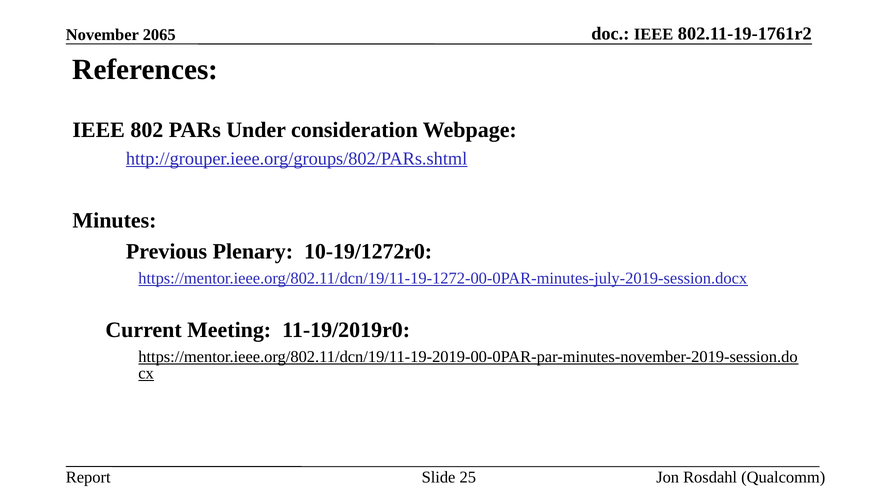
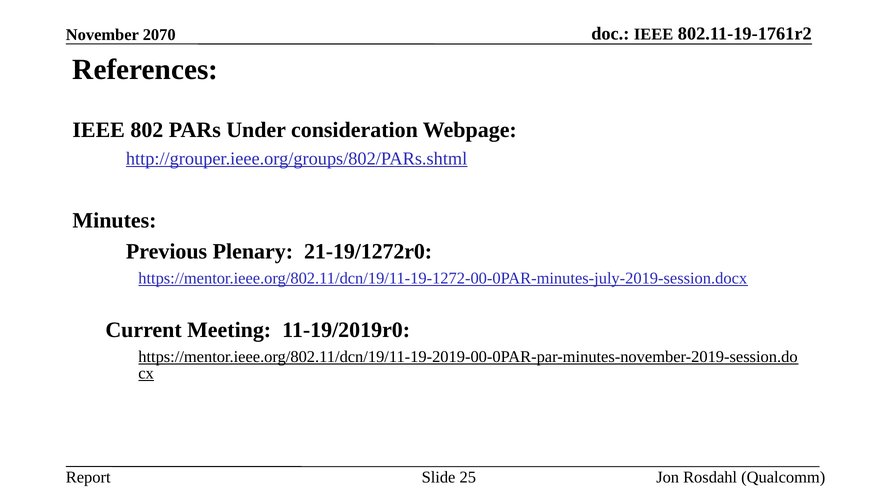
2065: 2065 -> 2070 (159, 35)
10-19/1272r0: 10-19/1272r0 -> 21-19/1272r0 (368, 251)
